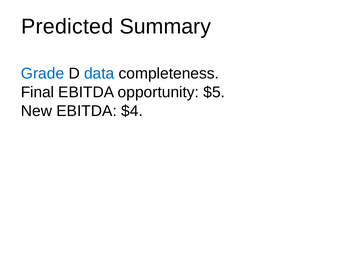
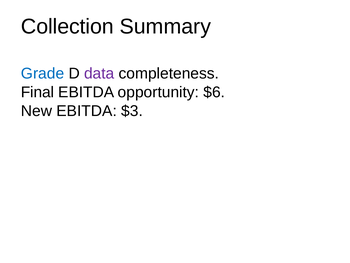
Predicted: Predicted -> Collection (67, 27)
data colour: blue -> purple (99, 73)
$5: $5 -> $6 (214, 92)
$4: $4 -> $3 (132, 111)
